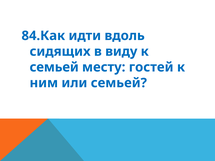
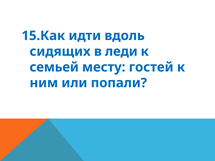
84.Как: 84.Как -> 15.Как (43, 36)
виду: виду -> леди (121, 52)
или семьей: семьей -> попали (119, 83)
